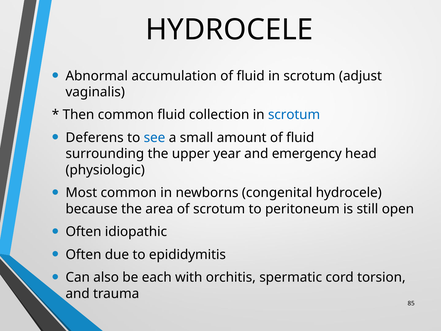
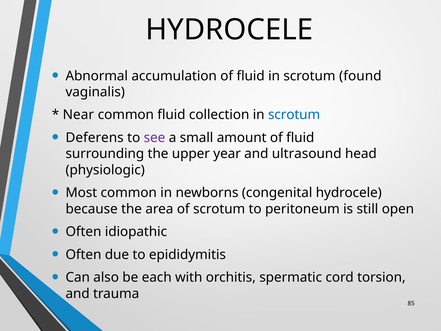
adjust: adjust -> found (360, 76)
Then: Then -> Near (78, 115)
see colour: blue -> purple (155, 138)
emergency: emergency -> ultrasound (307, 154)
